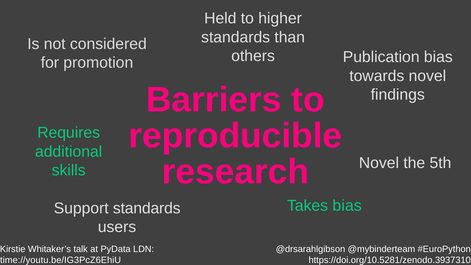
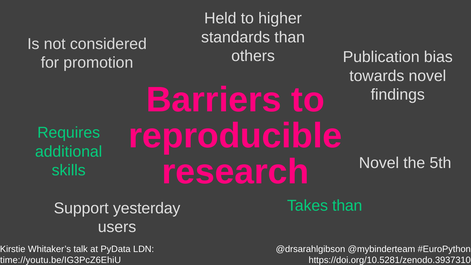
Takes bias: bias -> than (347, 206)
Support standards: standards -> yesterday (147, 208)
